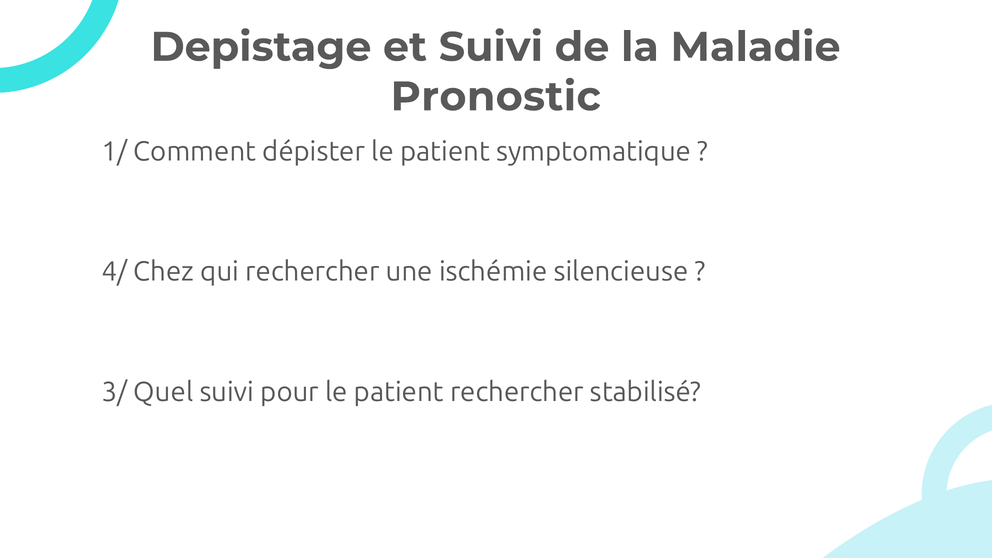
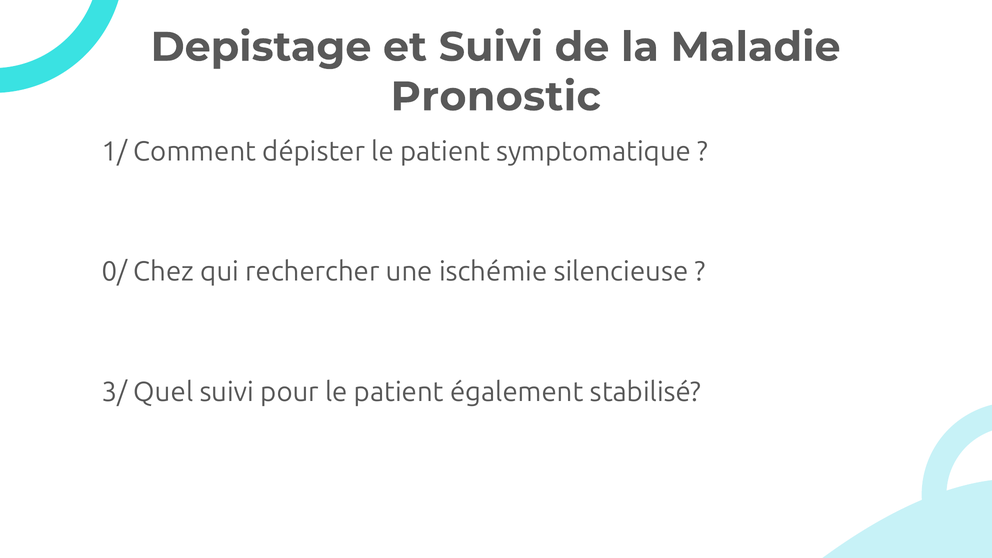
4/: 4/ -> 0/ (114, 272)
patient rechercher: rechercher -> également (517, 392)
